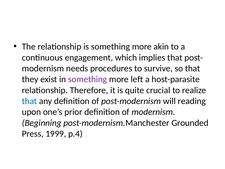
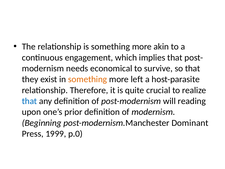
procedures: procedures -> economical (111, 68)
something colour: purple -> orange (88, 79)
Grounded: Grounded -> Dominant (190, 123)
p.4: p.4 -> p.0 (75, 134)
